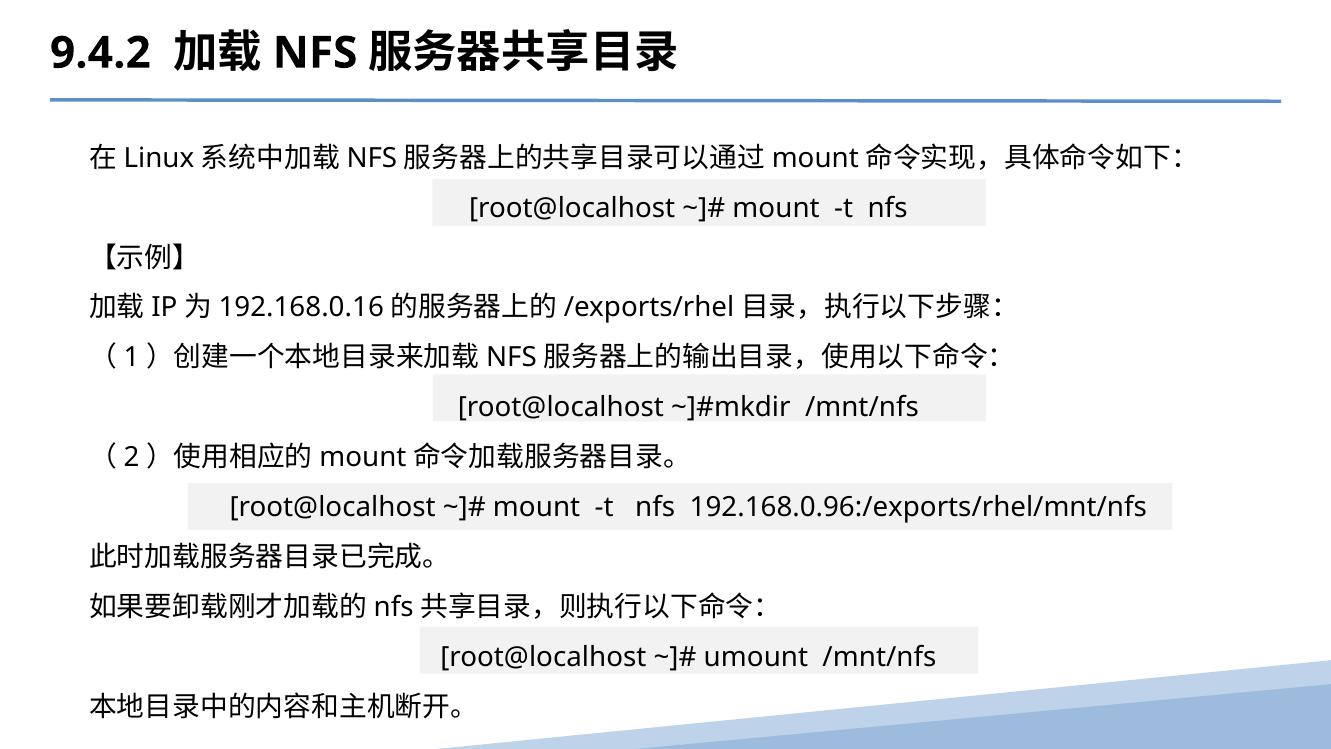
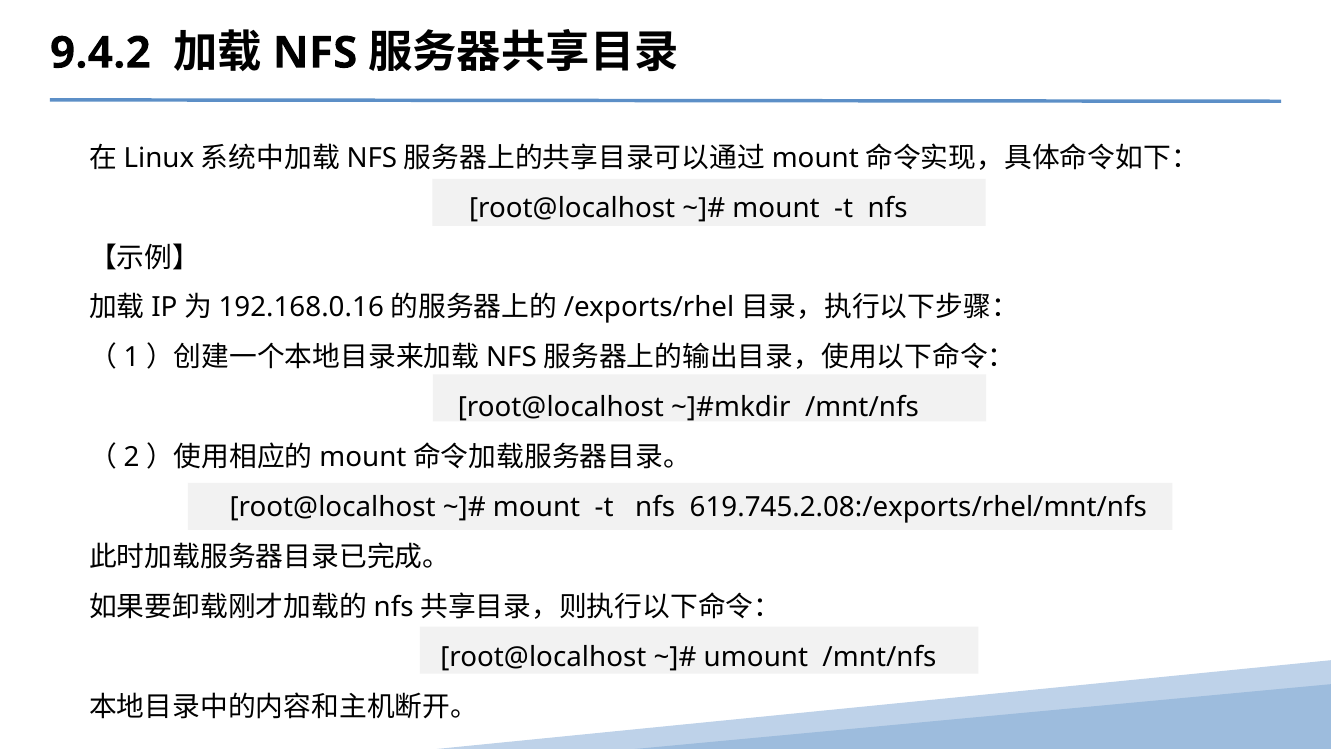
192.168.0.96:/exports/rhel/mnt/nfs: 192.168.0.96:/exports/rhel/mnt/nfs -> 619.745.2.08:/exports/rhel/mnt/nfs (918, 507)
